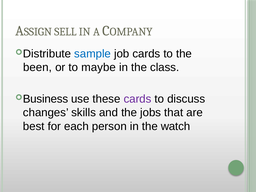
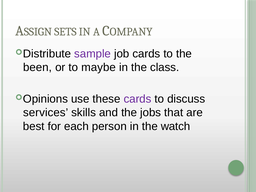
SELL: SELL -> SETS (65, 32)
sample colour: blue -> purple (93, 54)
Business: Business -> Opinions (45, 99)
changes: changes -> services (46, 113)
